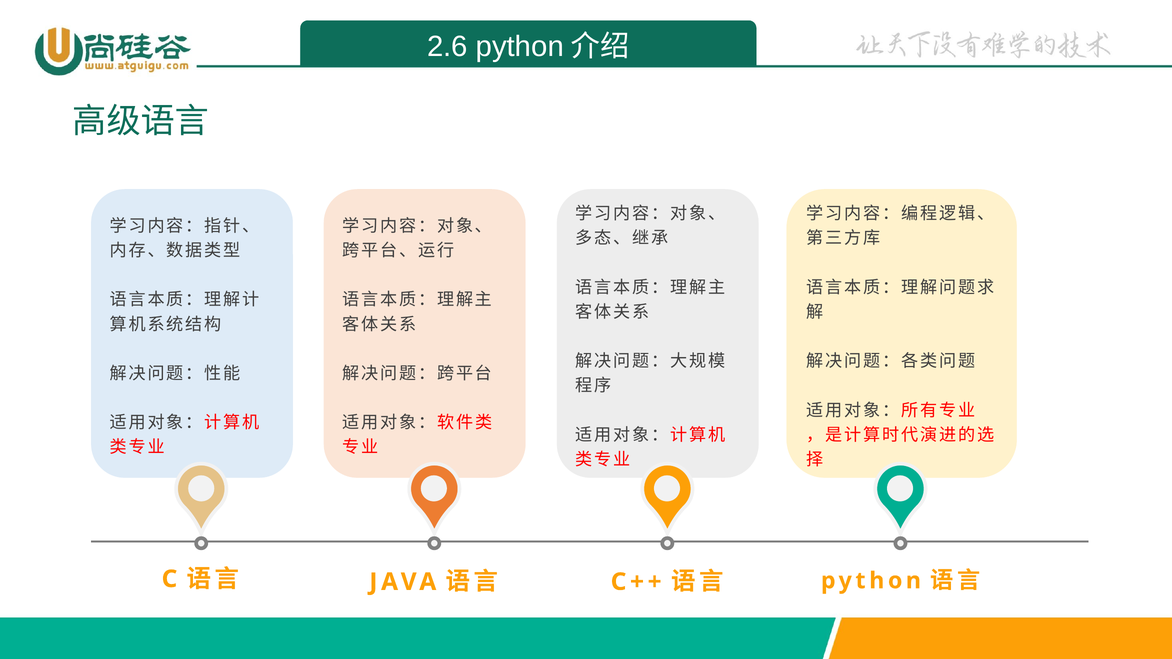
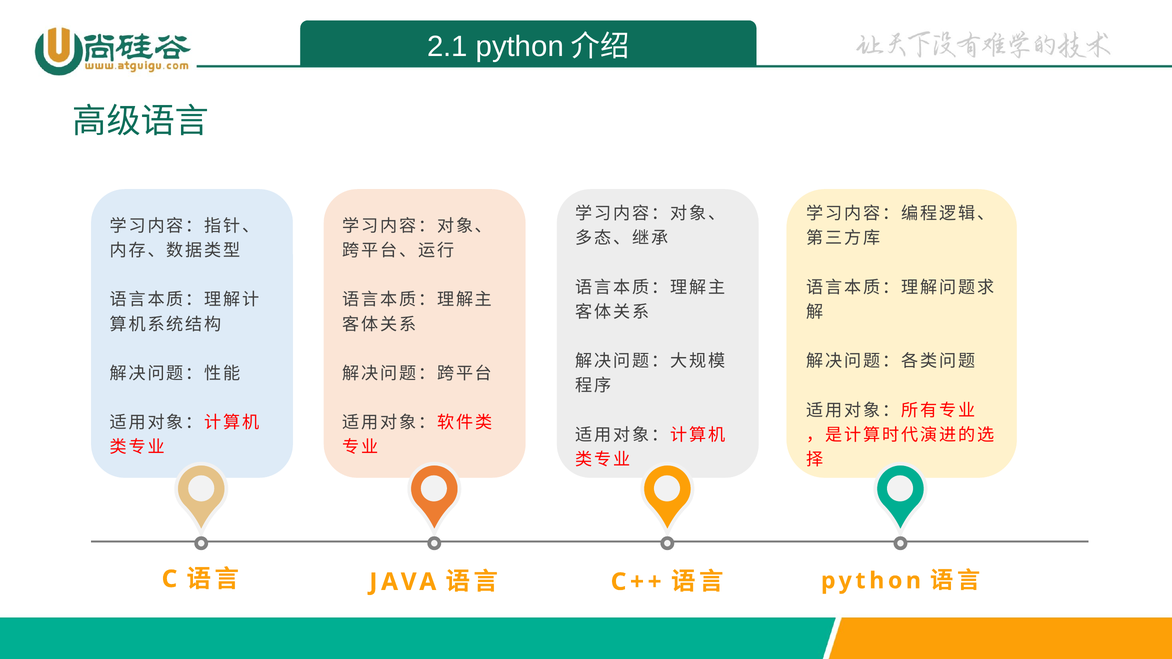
2.6: 2.6 -> 2.1 (447, 47)
